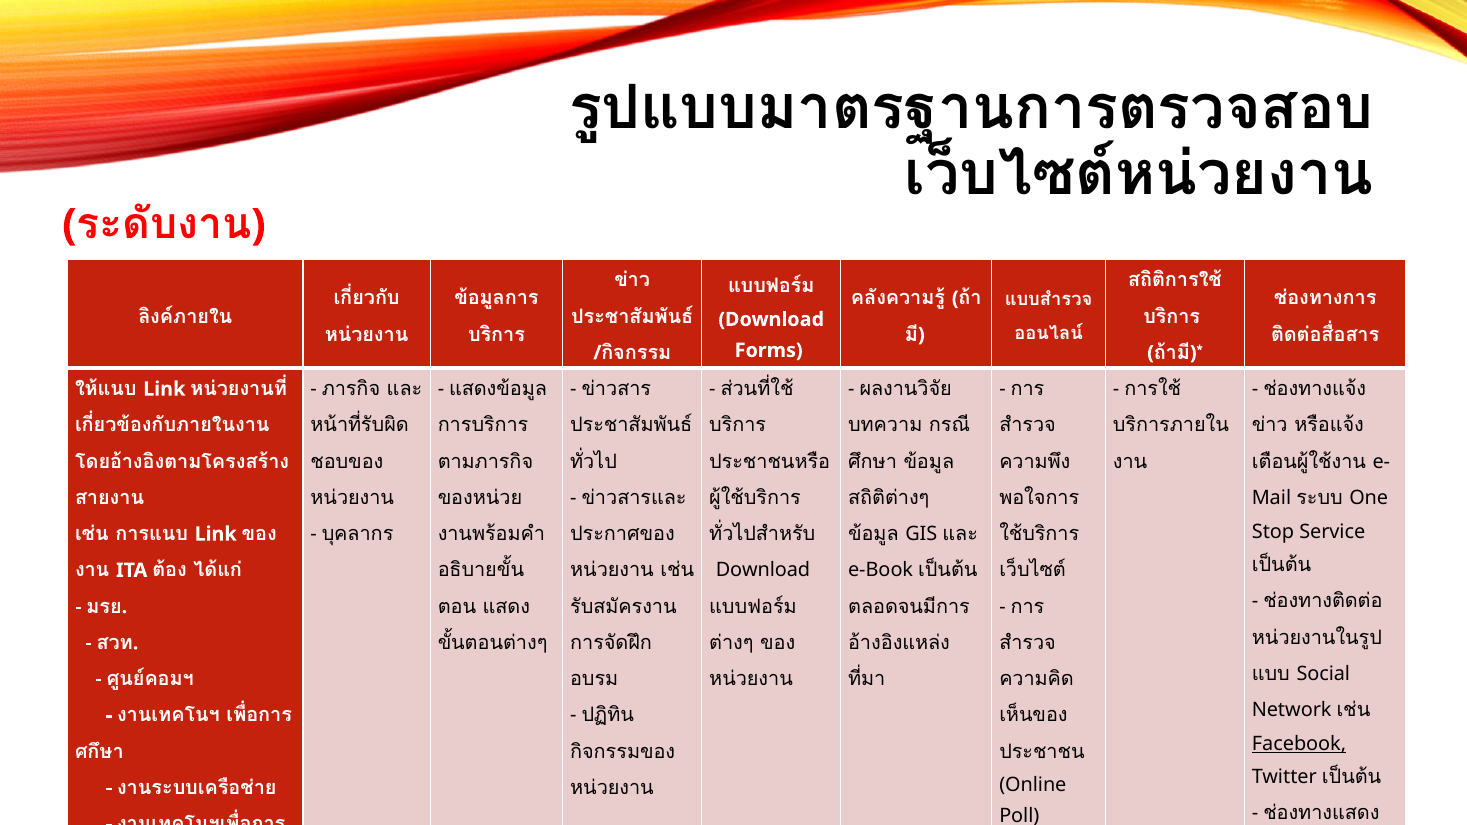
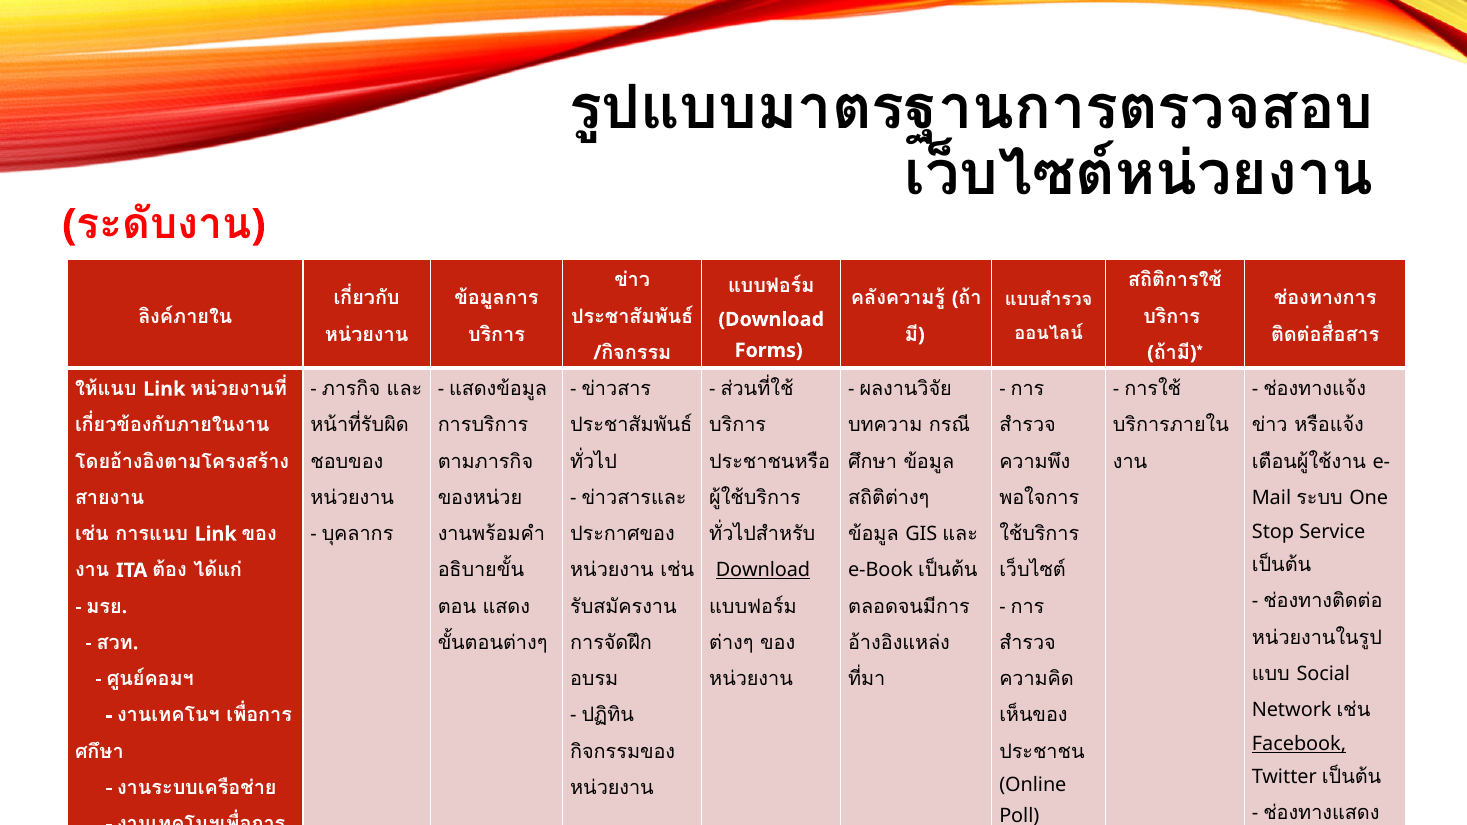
Download underline: none -> present (763, 570)
